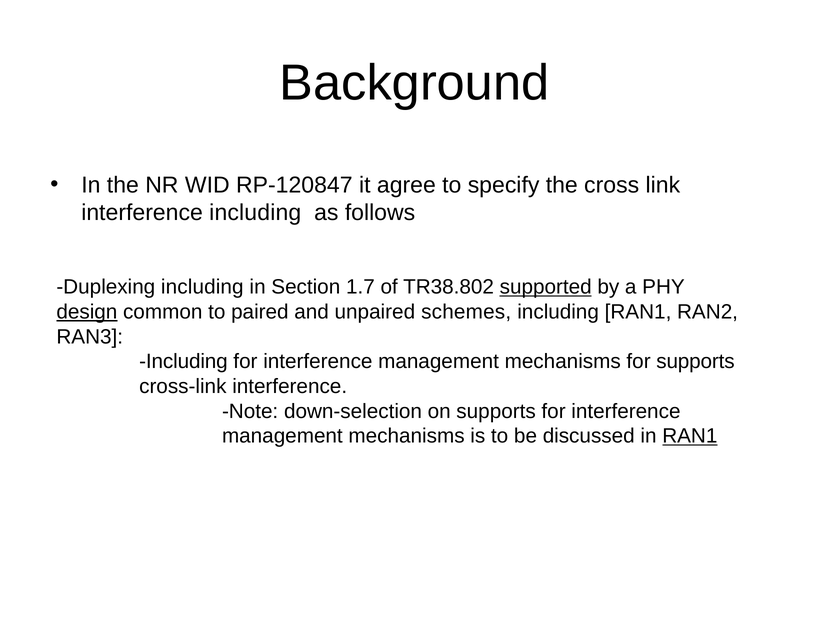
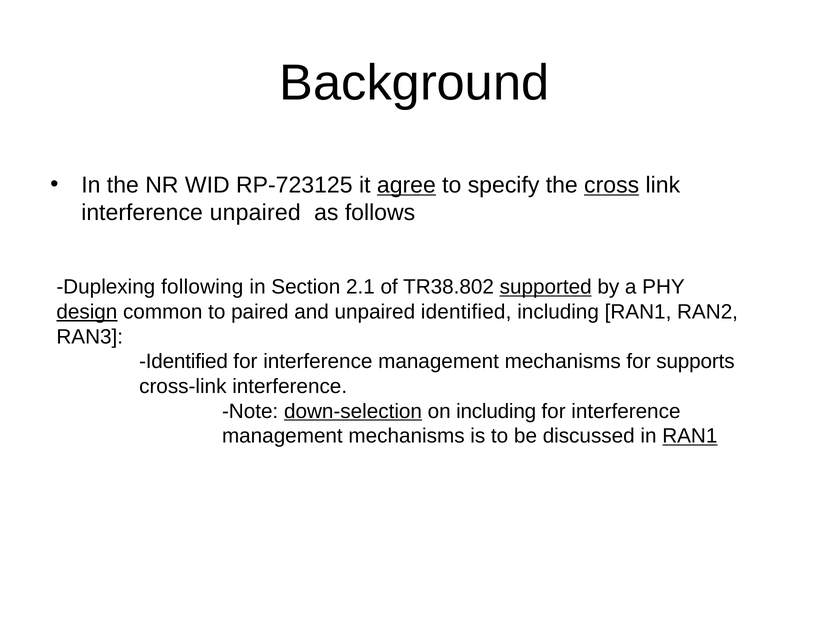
RP-120847: RP-120847 -> RP-723125 (294, 185)
agree underline: none -> present (406, 185)
cross underline: none -> present (612, 185)
interference including: including -> unpaired (255, 213)
Duplexing including: including -> following (202, 287)
1.7: 1.7 -> 2.1 (360, 287)
unpaired schemes: schemes -> identified (466, 312)
Including: Including -> Identified (184, 362)
down-selection underline: none -> present (353, 411)
on supports: supports -> including (496, 411)
